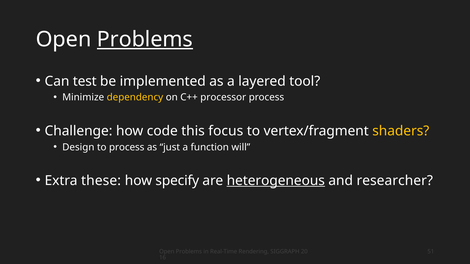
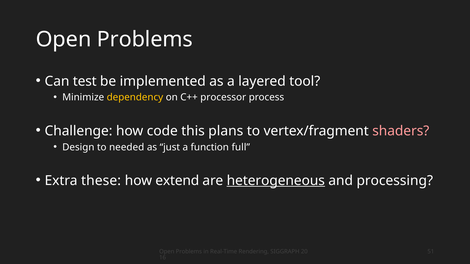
Problems underline: present -> none (145, 39)
focus: focus -> plans (226, 131)
shaders colour: yellow -> pink (401, 131)
to process: process -> needed (127, 147)
will: will -> full (241, 147)
specify: specify -> extend (177, 181)
researcher: researcher -> processing (395, 181)
